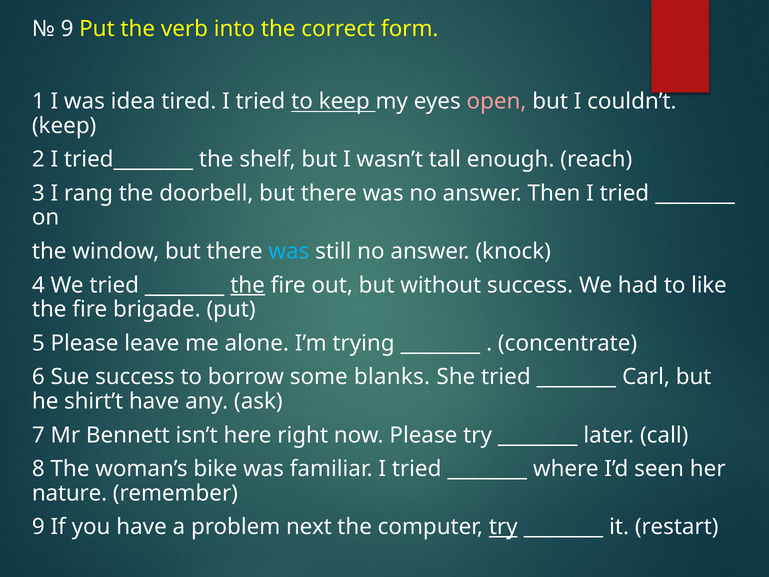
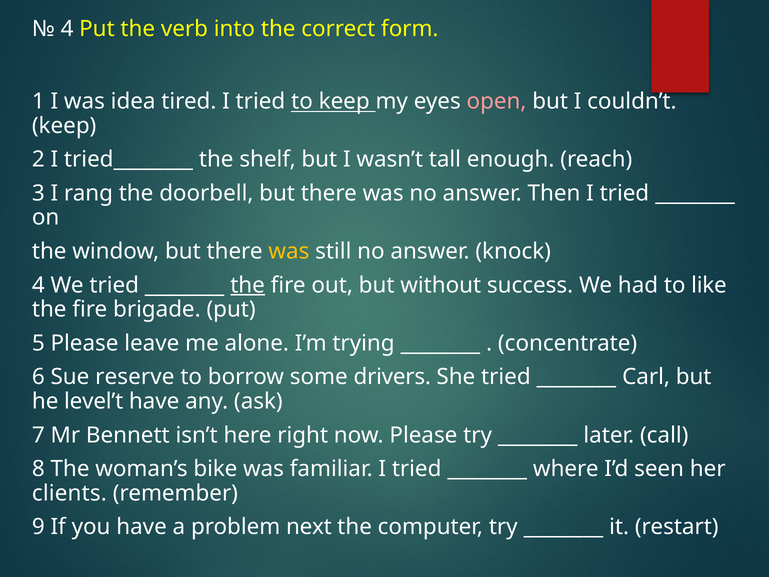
9: 9 -> 4 (67, 29)
was colour: light blue -> yellow (289, 251)
Sue success: success -> reserve (135, 377)
blanks: blanks -> drivers (392, 377)
shirt’t: shirt’t -> level’t (94, 401)
nature: nature -> clients (69, 493)
try underline: present -> none (503, 527)
